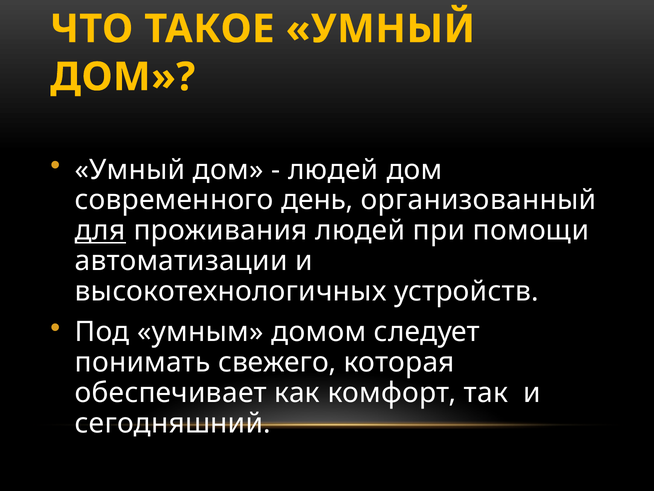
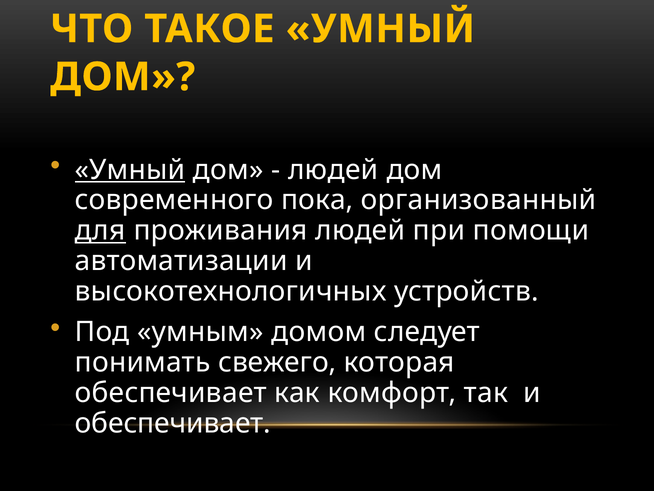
Умный underline: none -> present (130, 170)
день: день -> пока (317, 200)
сегодняшний: сегодняшний -> обеспечивает (173, 423)
